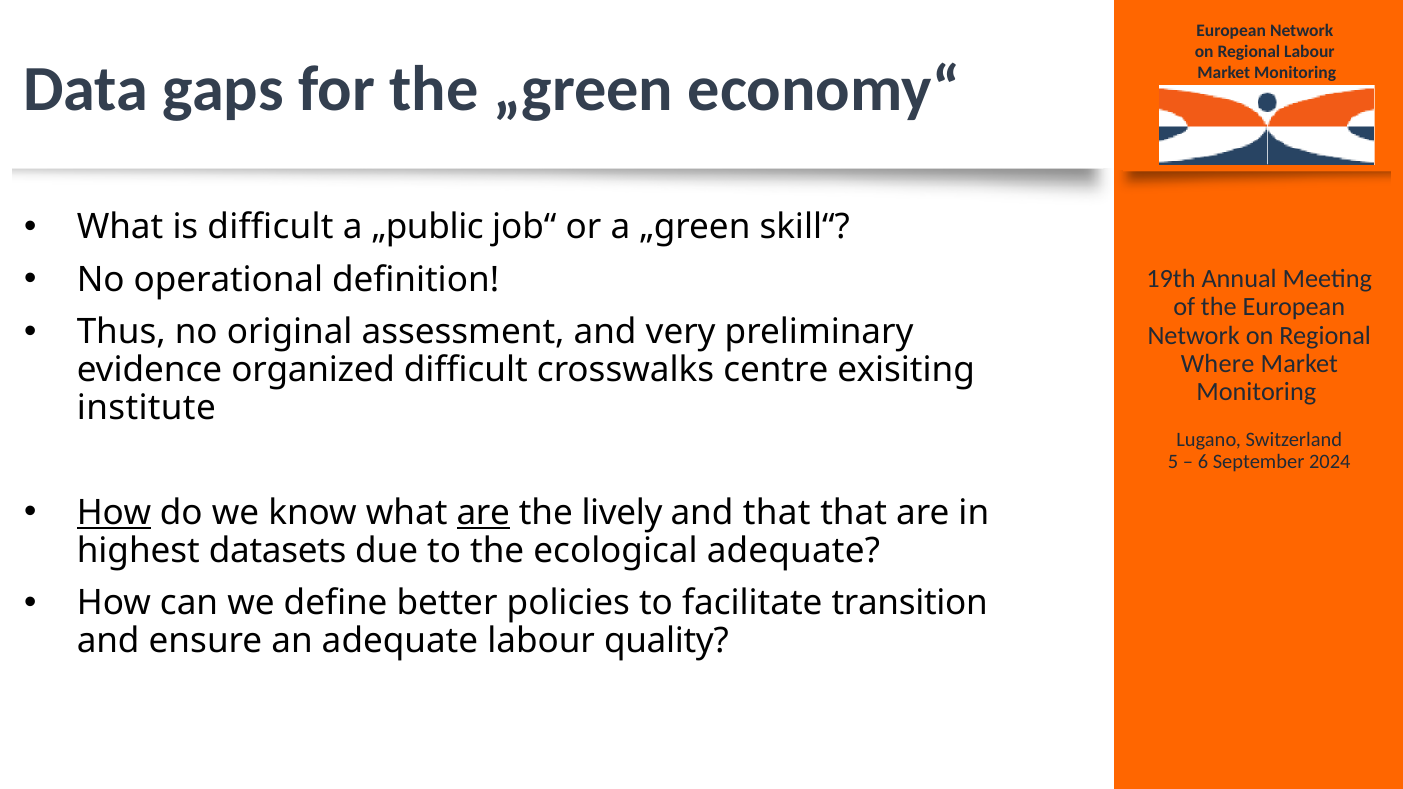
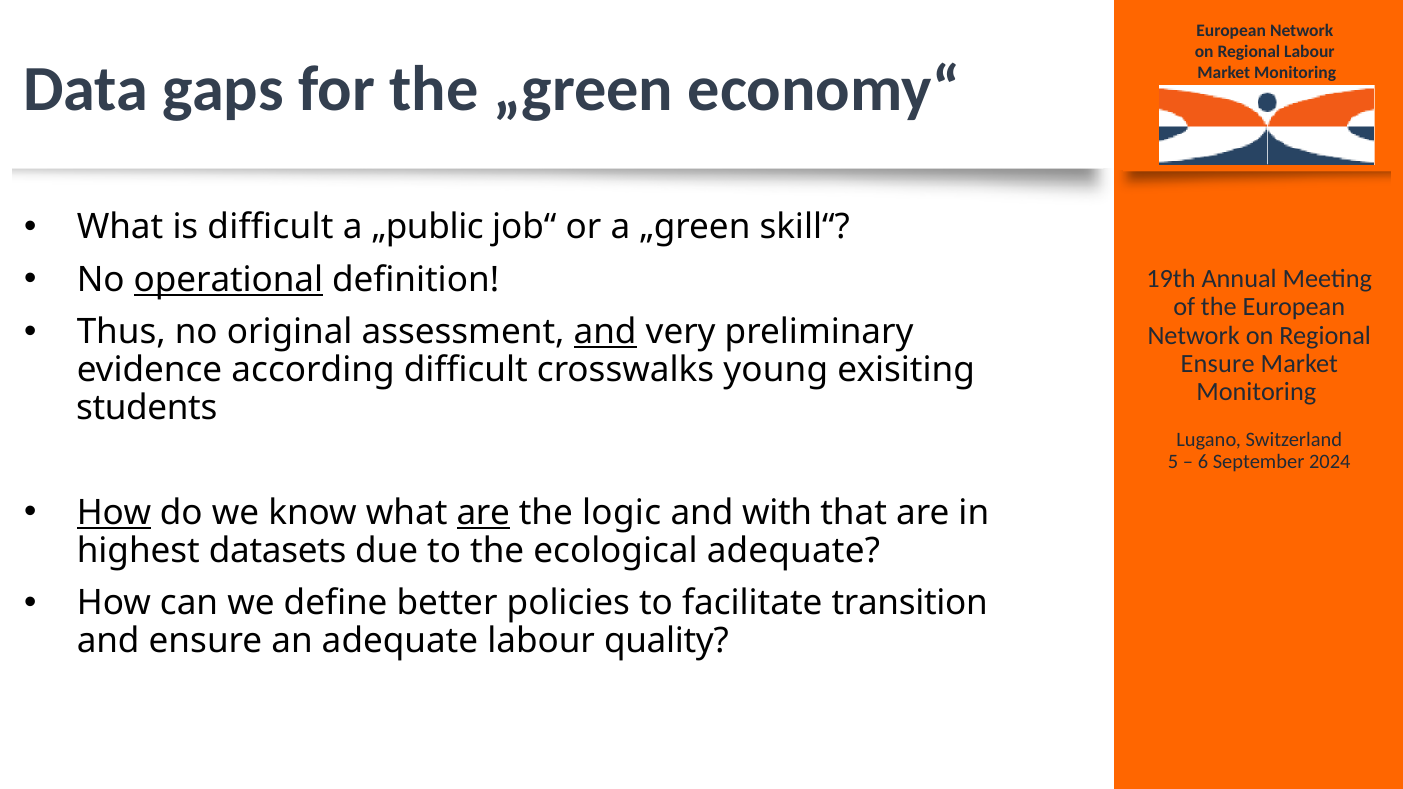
operational underline: none -> present (228, 280)
and underline: none -> present (605, 332)
Where: Where -> Ensure (1218, 364)
organized: organized -> according (313, 370)
centre: centre -> young (776, 370)
institute: institute -> students (147, 408)
lively: lively -> logic (622, 513)
and that: that -> with (777, 513)
